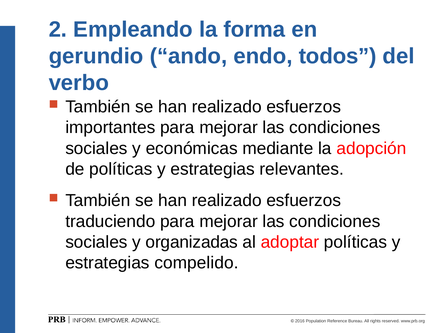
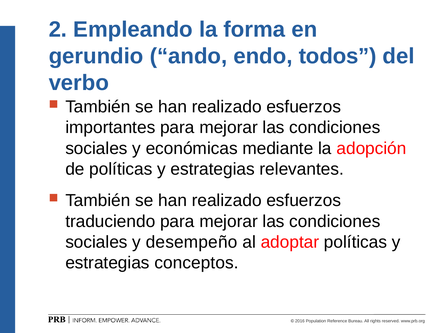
organizadas: organizadas -> desempeño (192, 242)
compelido: compelido -> conceptos (196, 263)
